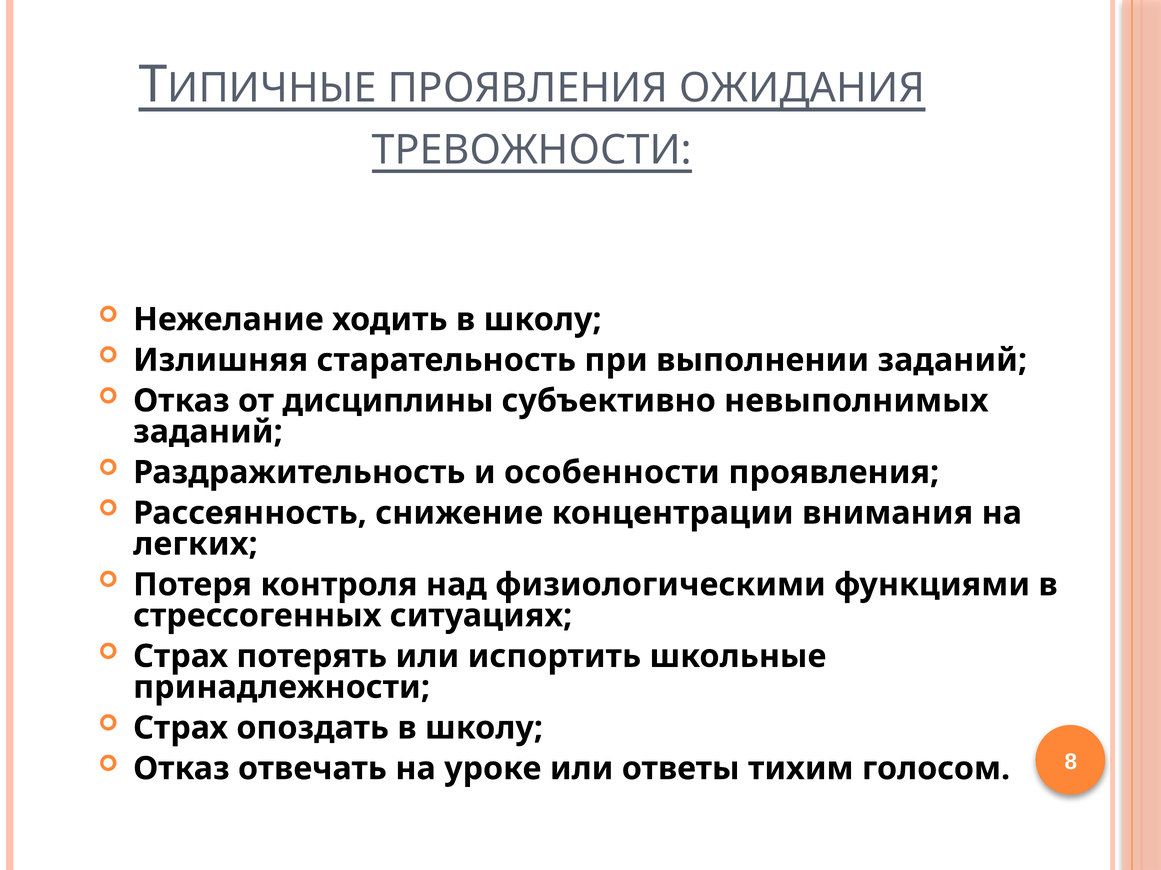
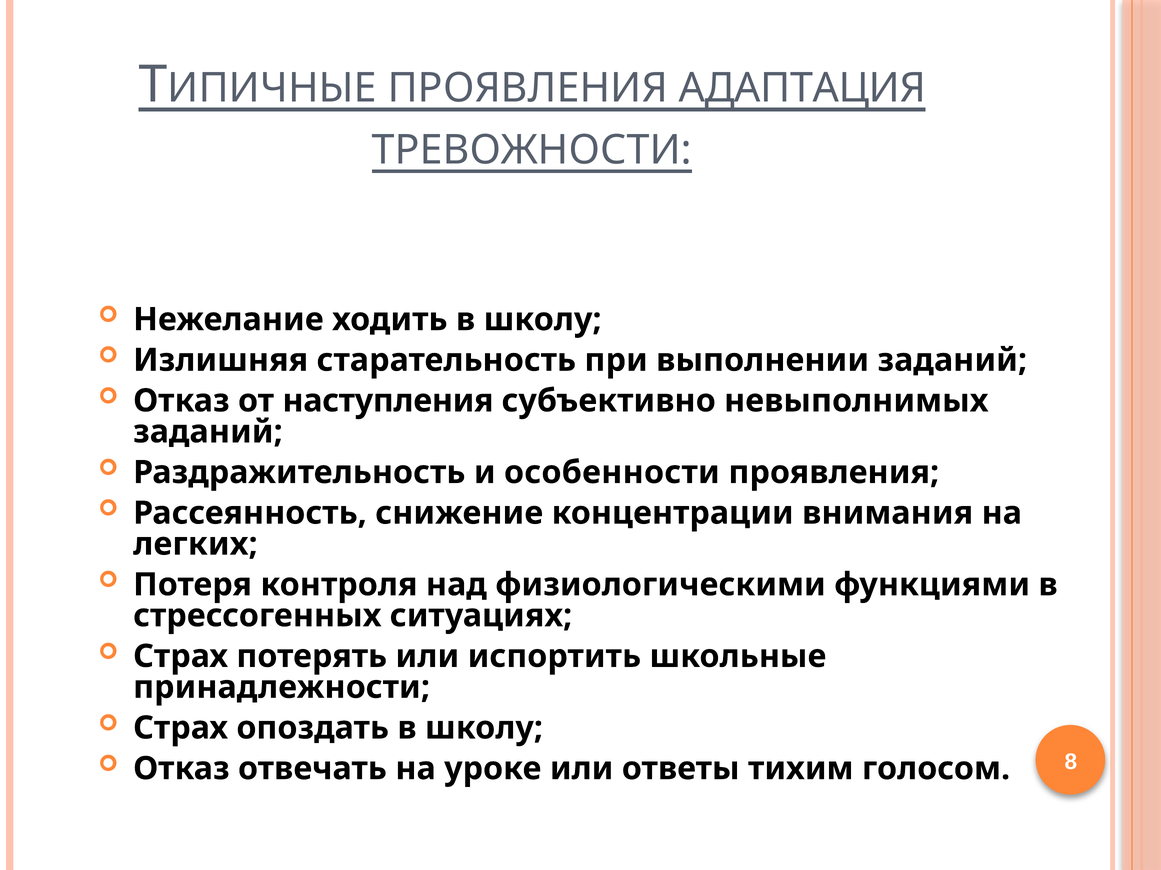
ОЖИДАНИЯ: ОЖИДАНИЯ -> АДАПТАЦИЯ (802, 88)
дисциплины: дисциплины -> наступления (388, 401)
